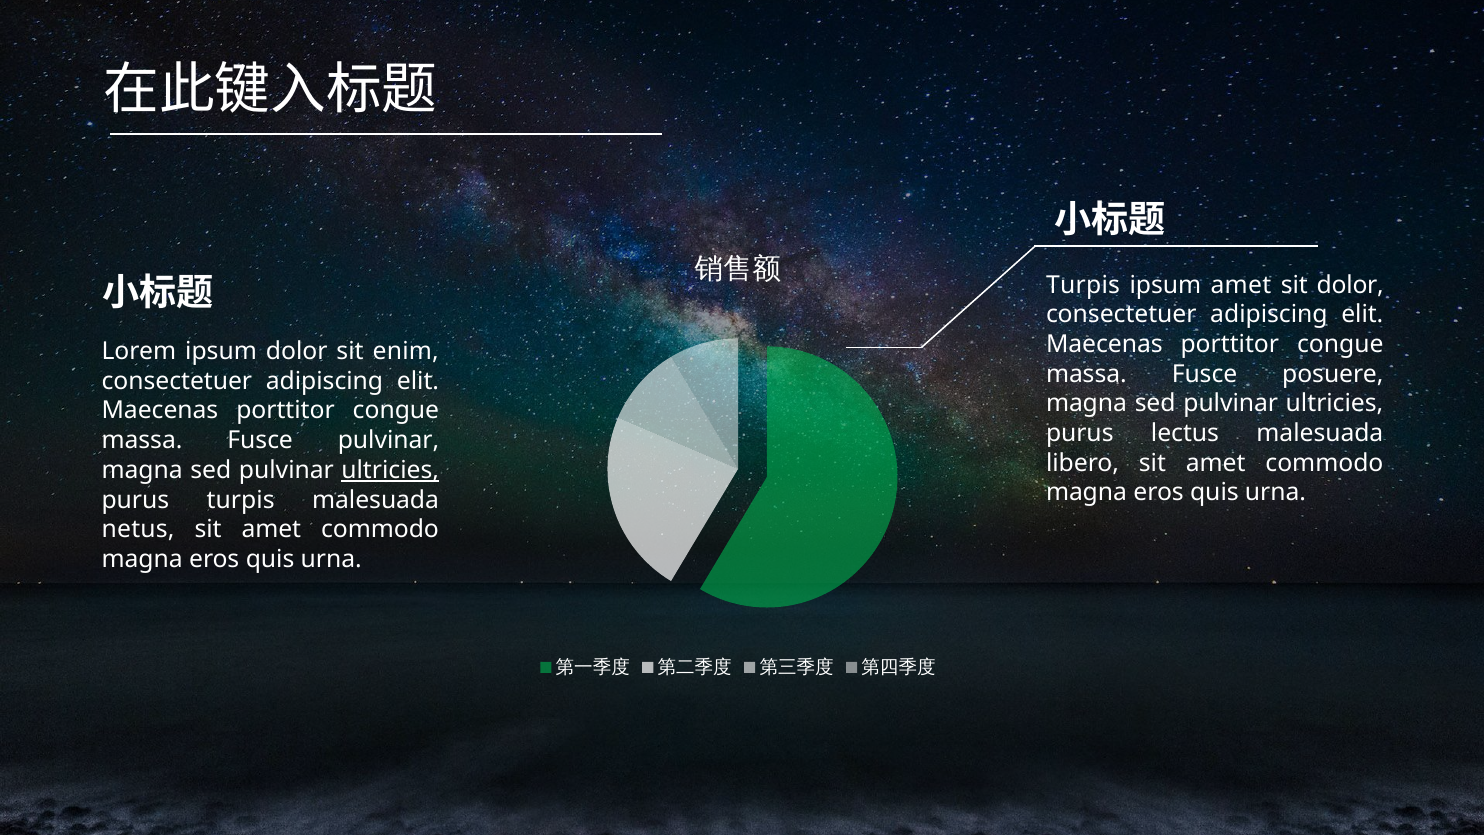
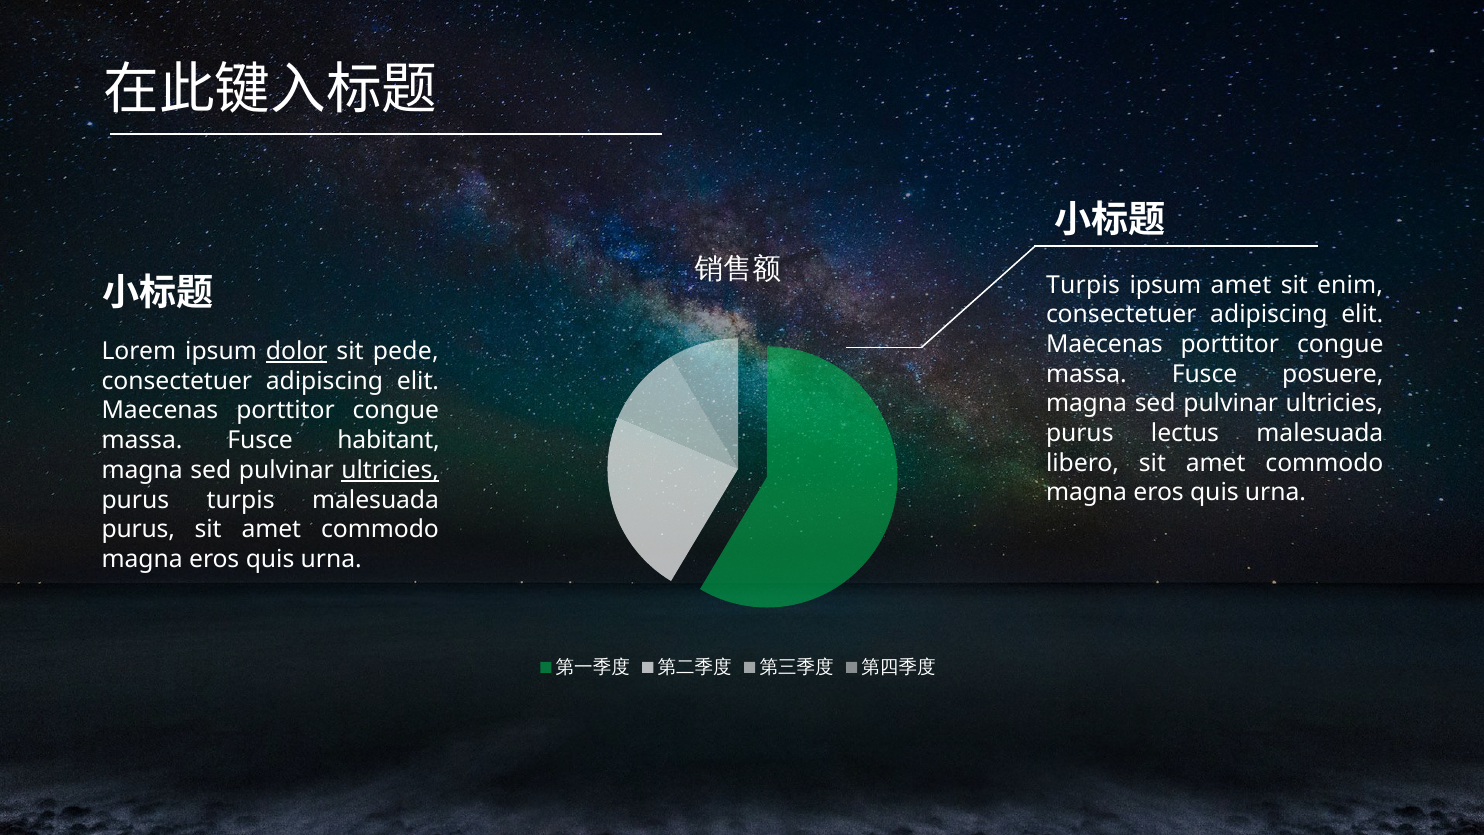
sit dolor: dolor -> enim (1350, 285)
dolor underline: none -> present (297, 351)
enim: enim -> pede (406, 351)
Fusce pulvinar: pulvinar -> habitant (389, 440)
netus: netus -> purus (138, 529)
